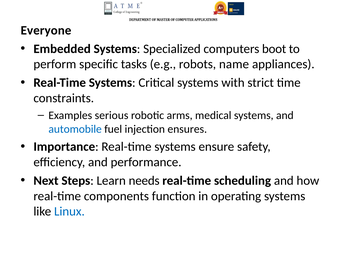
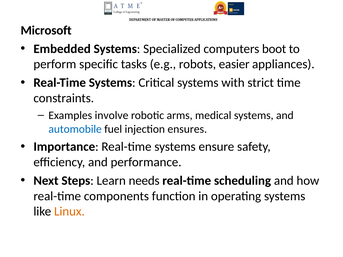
Everyone: Everyone -> Microsoft (46, 30)
name: name -> easier (234, 64)
serious: serious -> involve (112, 115)
Linux colour: blue -> orange (69, 212)
